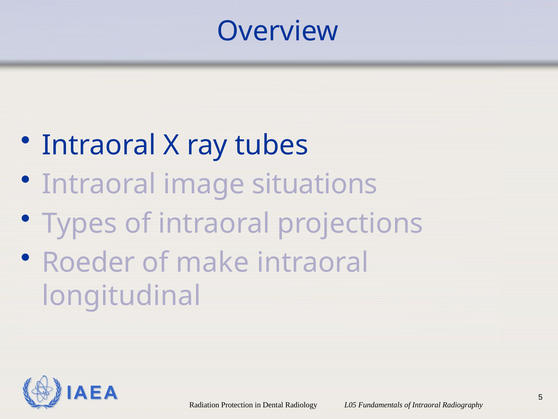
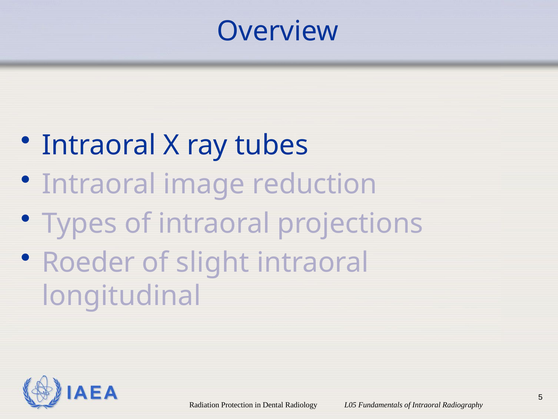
situations: situations -> reduction (315, 184)
make: make -> slight (213, 262)
